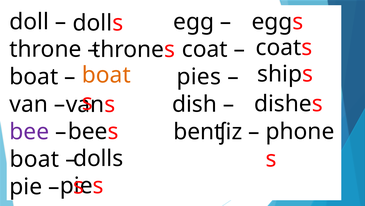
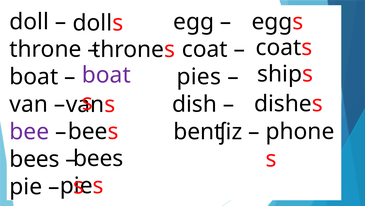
boat colour: orange -> purple (106, 75)
dolls: dolls -> bees (98, 158)
boat: boat -> bees (35, 159)
